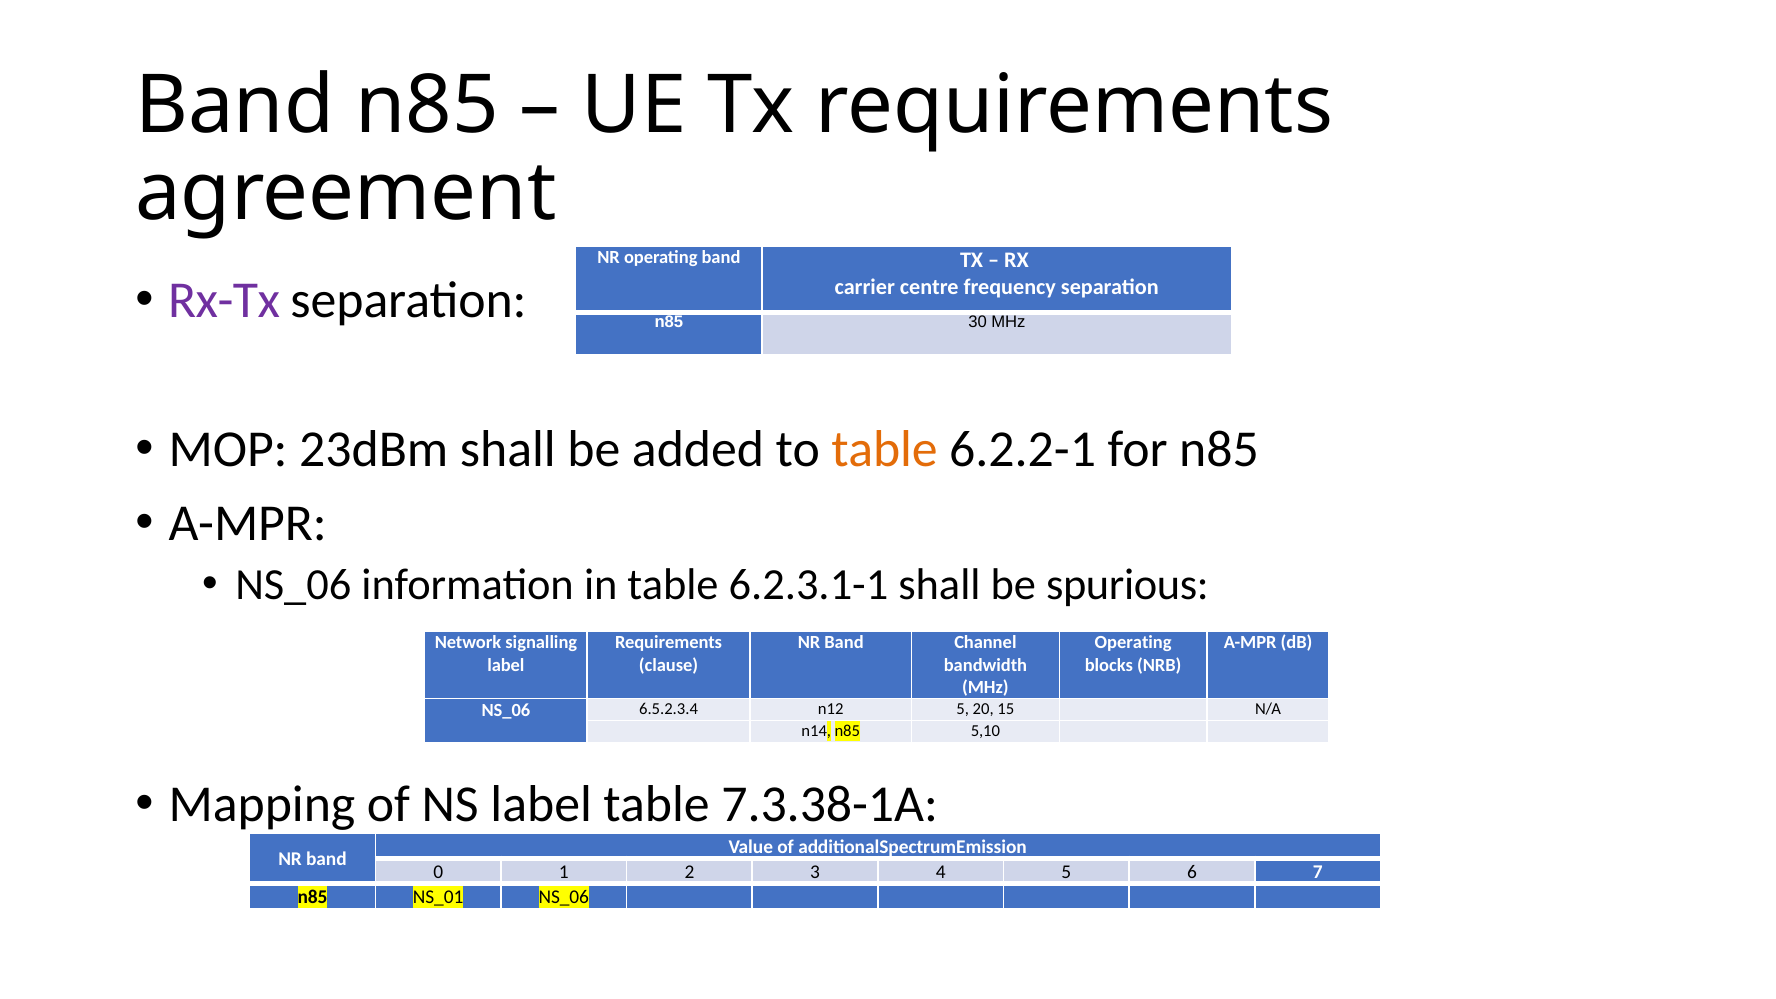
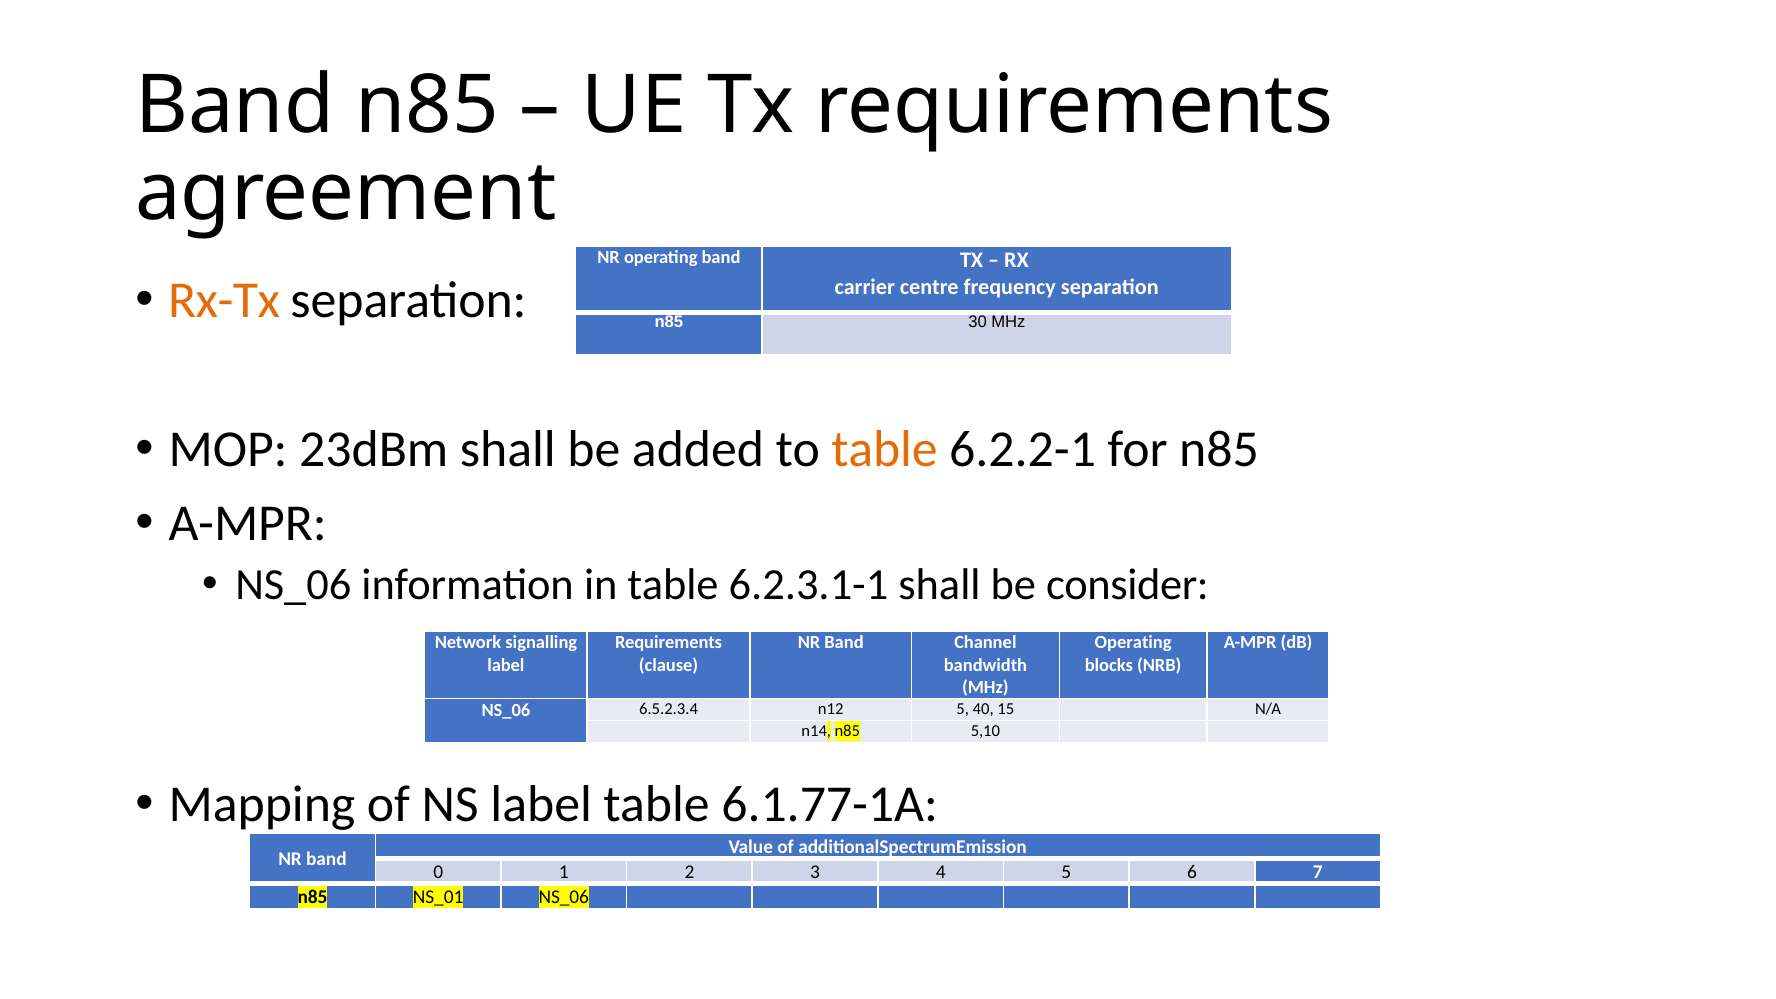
Rx-Tx colour: purple -> orange (224, 300)
spurious: spurious -> consider (1127, 585)
20: 20 -> 40 (983, 709)
7.3.38-1A: 7.3.38-1A -> 6.1.77-1A (830, 804)
